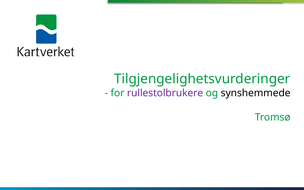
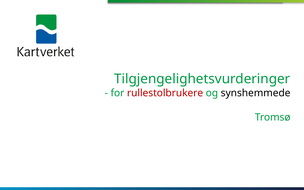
rullestolbrukere colour: purple -> red (165, 93)
